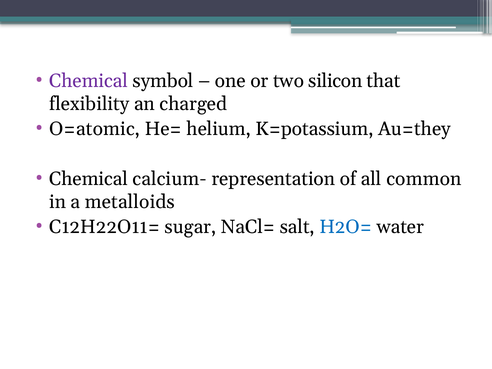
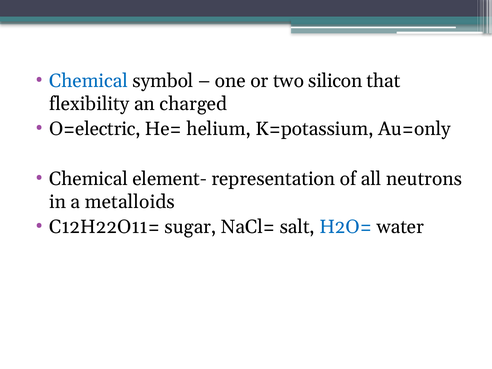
Chemical colour: purple -> blue (89, 81)
O=atomic: O=atomic -> O=electric (95, 129)
Au=they: Au=they -> Au=only (414, 129)
calcium-: calcium- -> element- (170, 179)
common: common -> neutrons (424, 179)
